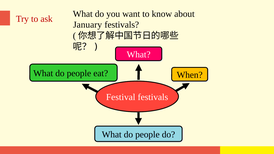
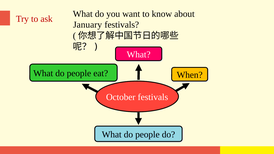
Festival: Festival -> October (121, 97)
